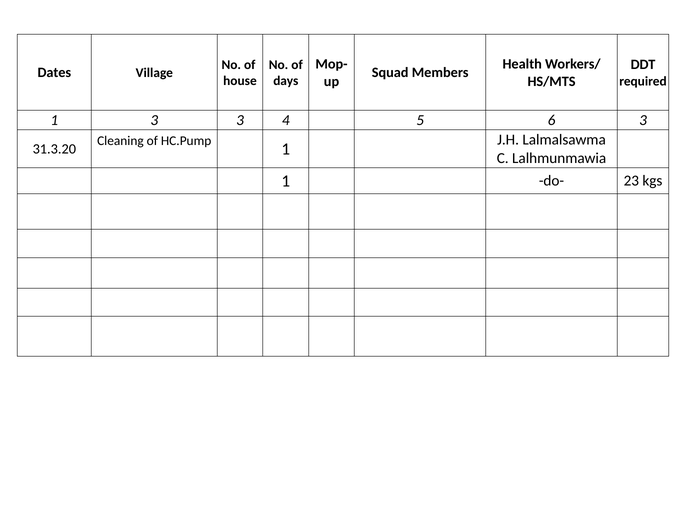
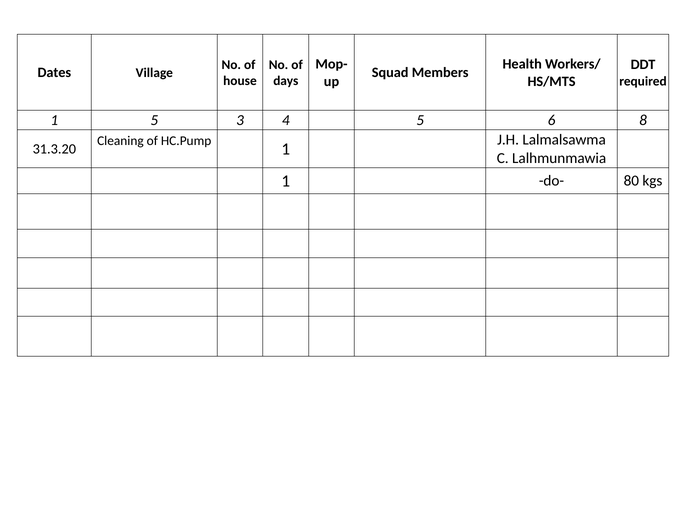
1 3: 3 -> 5 (154, 121)
6 3: 3 -> 8 (643, 121)
23: 23 -> 80 (631, 181)
